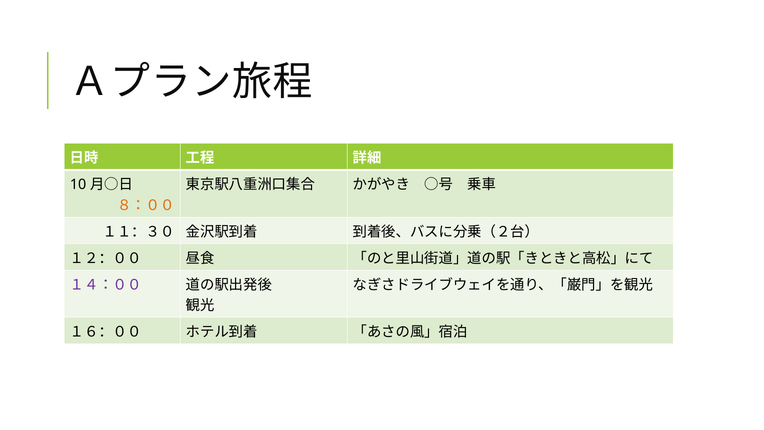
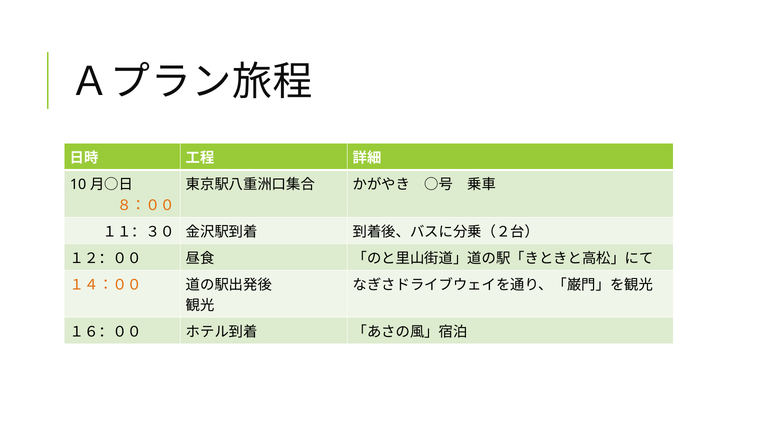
１４：００ colour: purple -> orange (106, 285)
